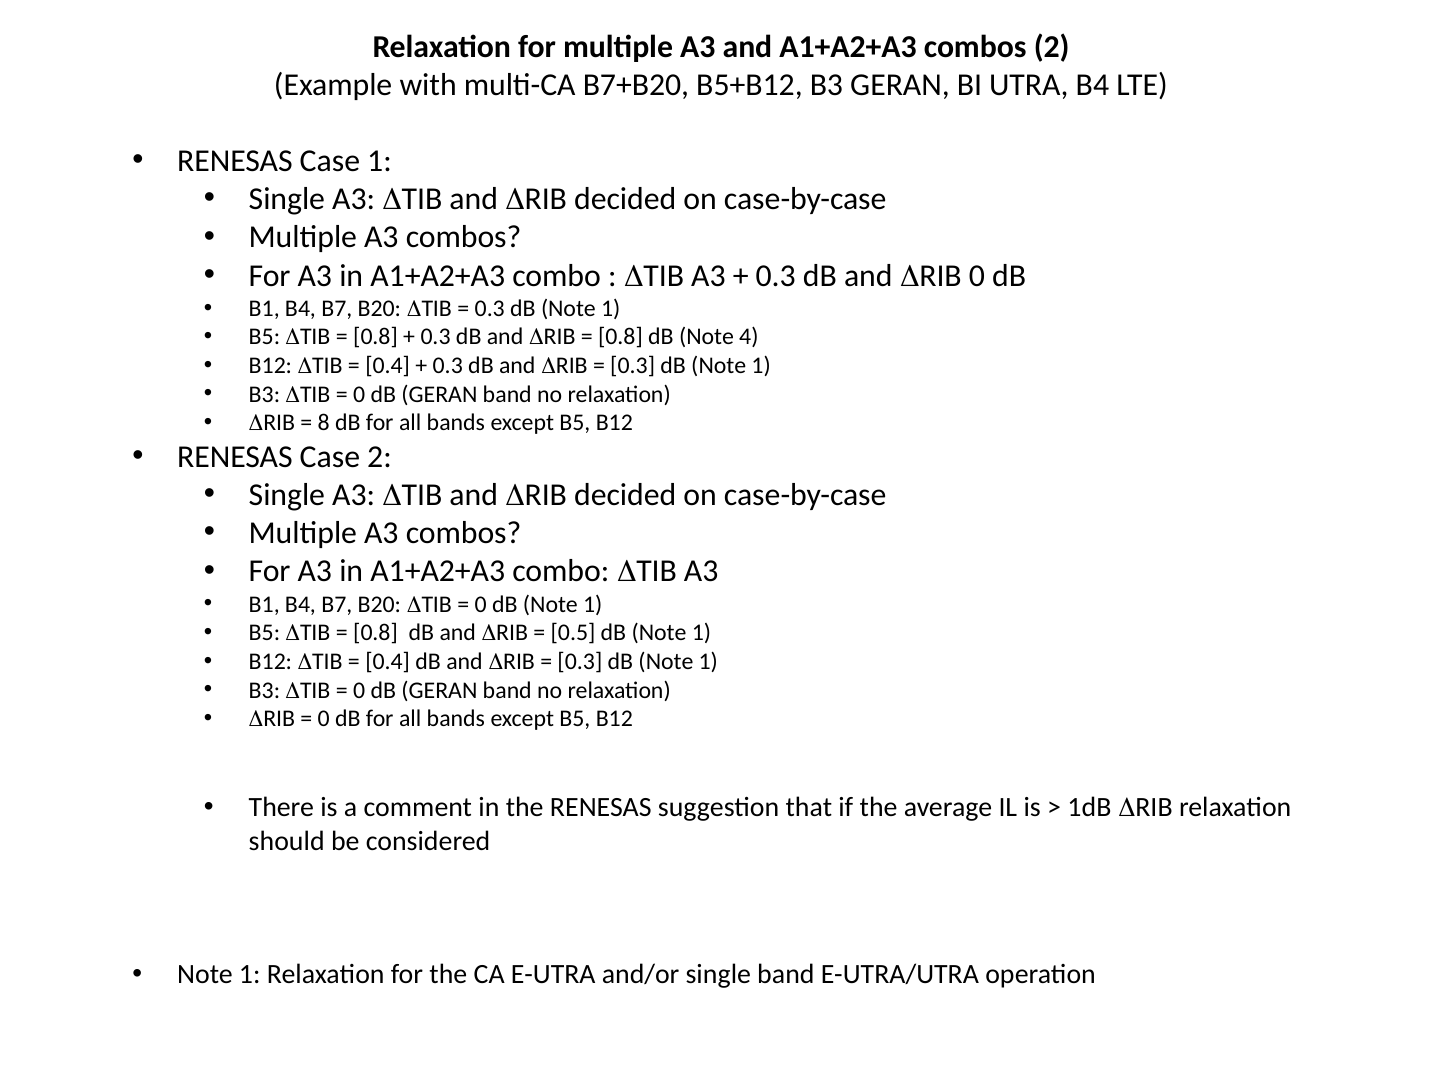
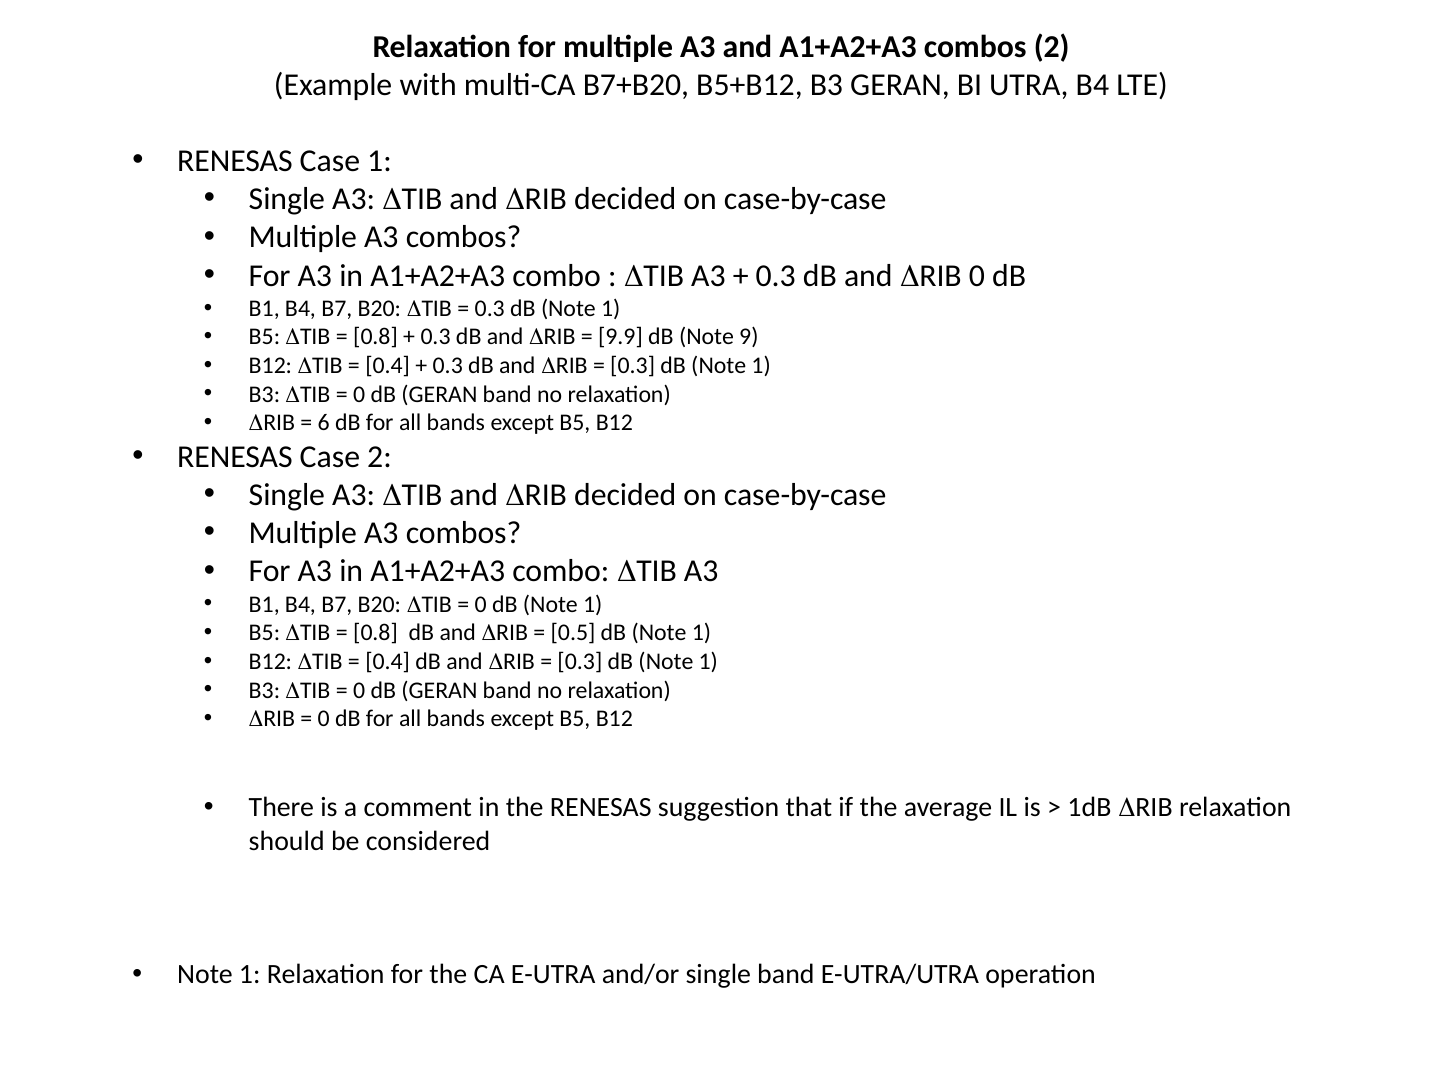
0.8: 0.8 -> 9.9 (620, 337)
4: 4 -> 9 (749, 337)
8: 8 -> 6 (324, 423)
